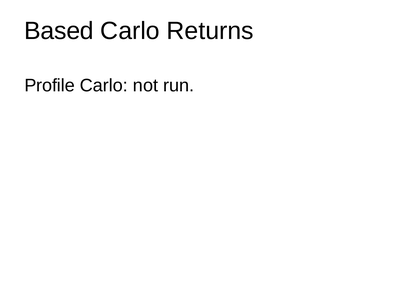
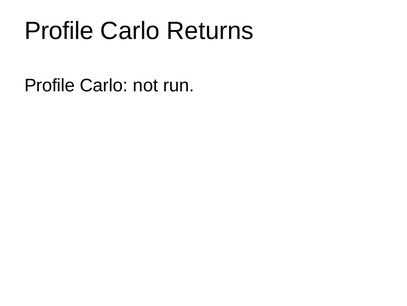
Based: Based -> Profile (59, 31)
